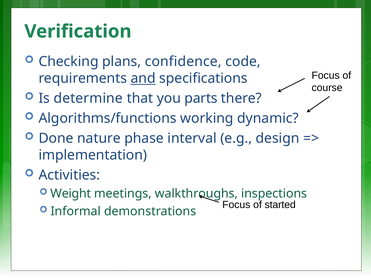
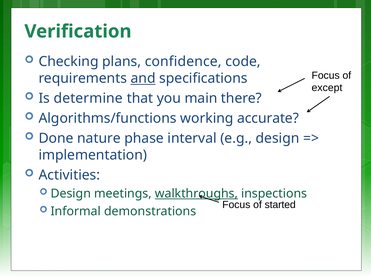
course: course -> except (327, 88)
parts: parts -> main (201, 98)
dynamic: dynamic -> accurate (268, 118)
Weight: Weight -> Design (71, 194)
walkthroughs underline: none -> present (196, 194)
